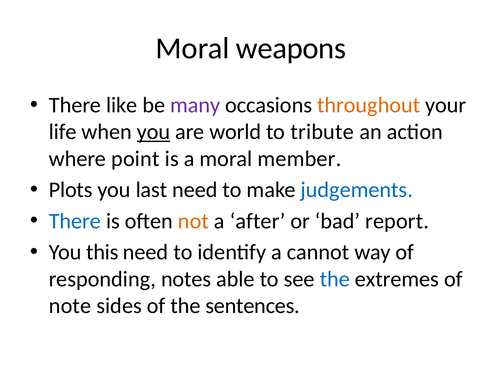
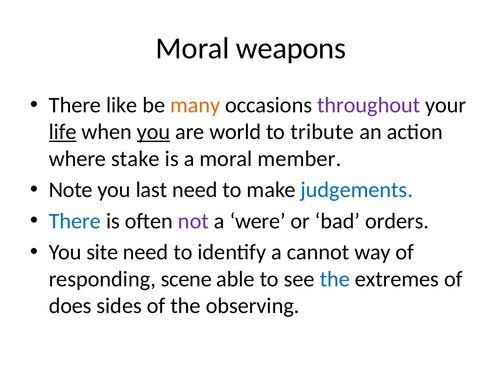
many colour: purple -> orange (195, 105)
throughout colour: orange -> purple (369, 105)
life underline: none -> present (63, 132)
point: point -> stake (135, 159)
Plots: Plots -> Note (71, 190)
not colour: orange -> purple (193, 221)
after: after -> were (258, 221)
report: report -> orders (397, 221)
this: this -> site (102, 252)
notes: notes -> scene (186, 279)
note: note -> does (70, 306)
sentences: sentences -> observing (253, 306)
